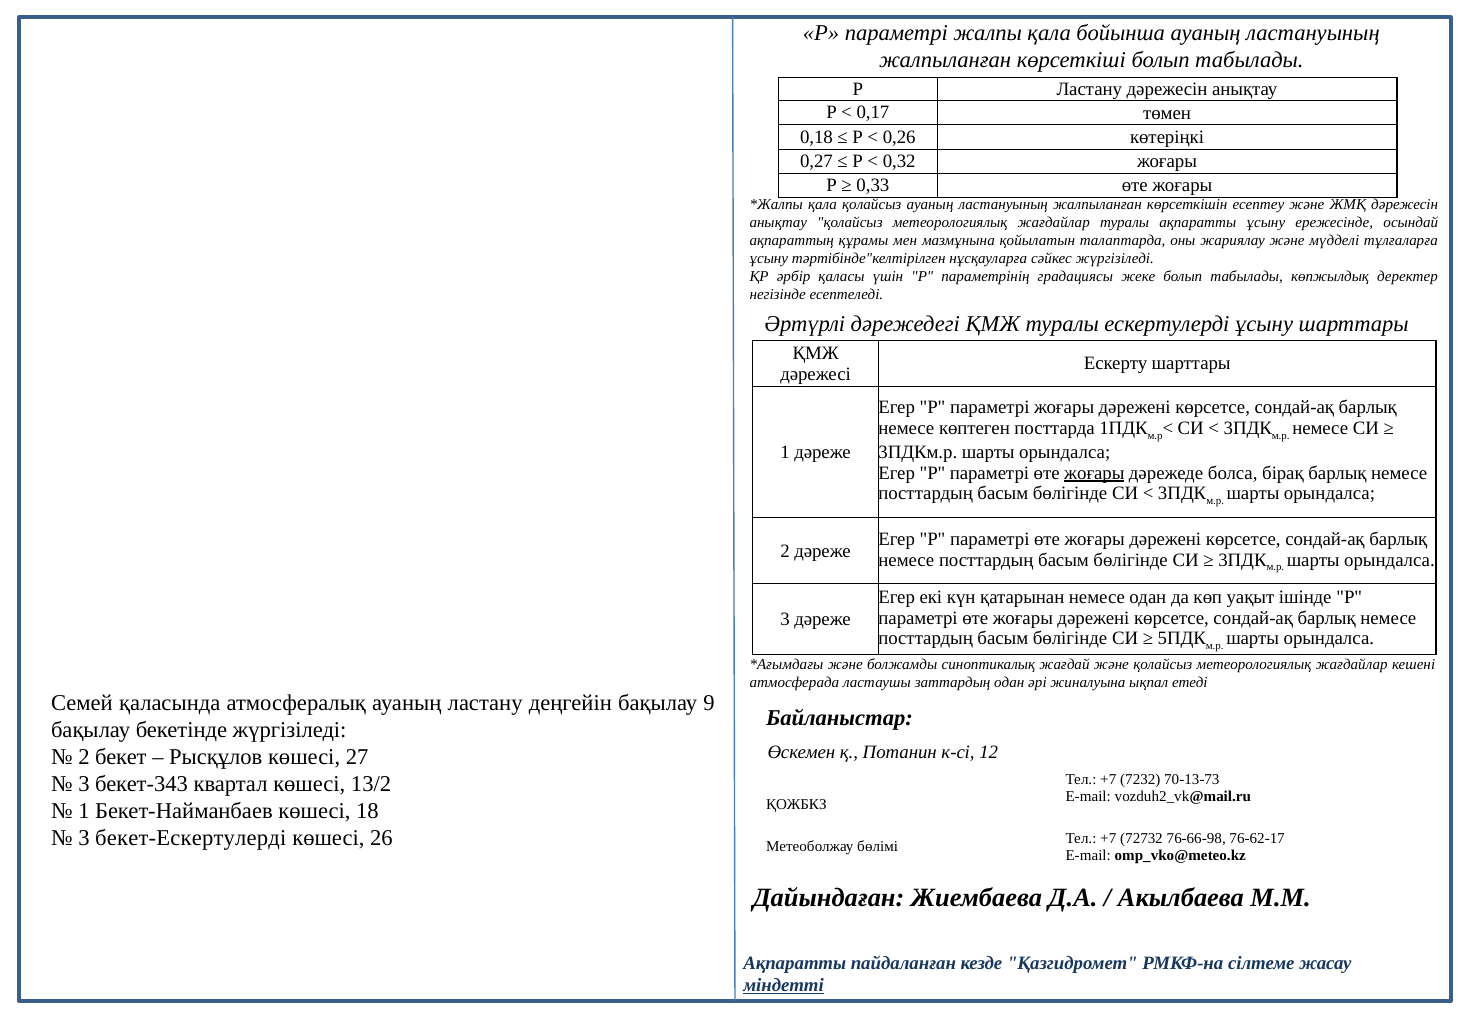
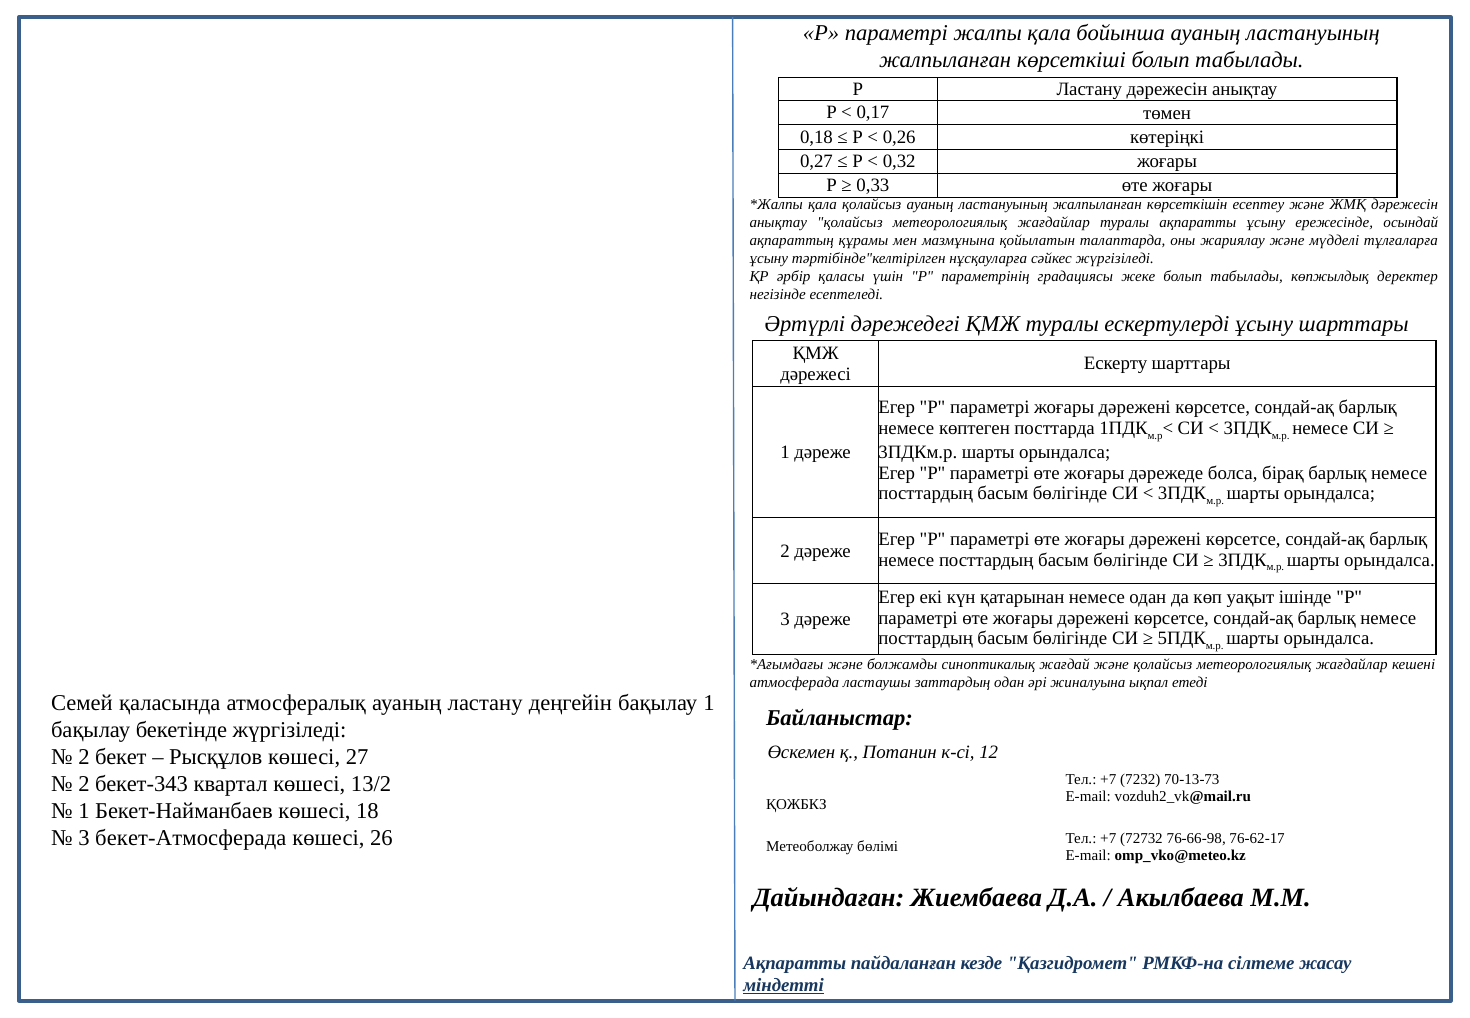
жоғары underline: present -> none (1094, 473)
бақылау 9: 9 -> 1 (709, 703)
3: 3 -> 2 (84, 784)
бекет-Ескертулерді: бекет-Ескертулерді -> бекет-Атмосферада (191, 838)
